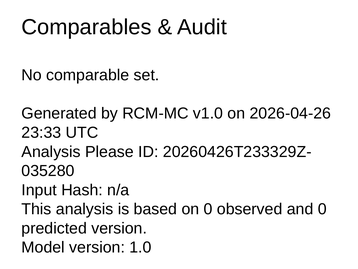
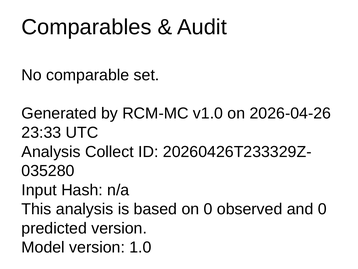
Please: Please -> Collect (109, 151)
